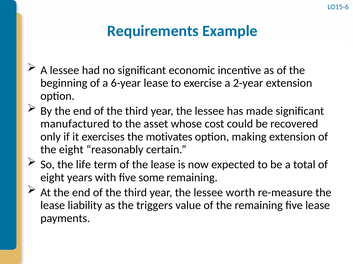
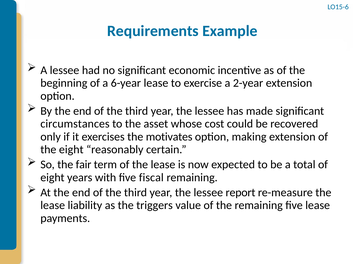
manufactured: manufactured -> circumstances (75, 124)
life: life -> fair (84, 165)
some: some -> fiscal (151, 178)
worth: worth -> report (240, 193)
